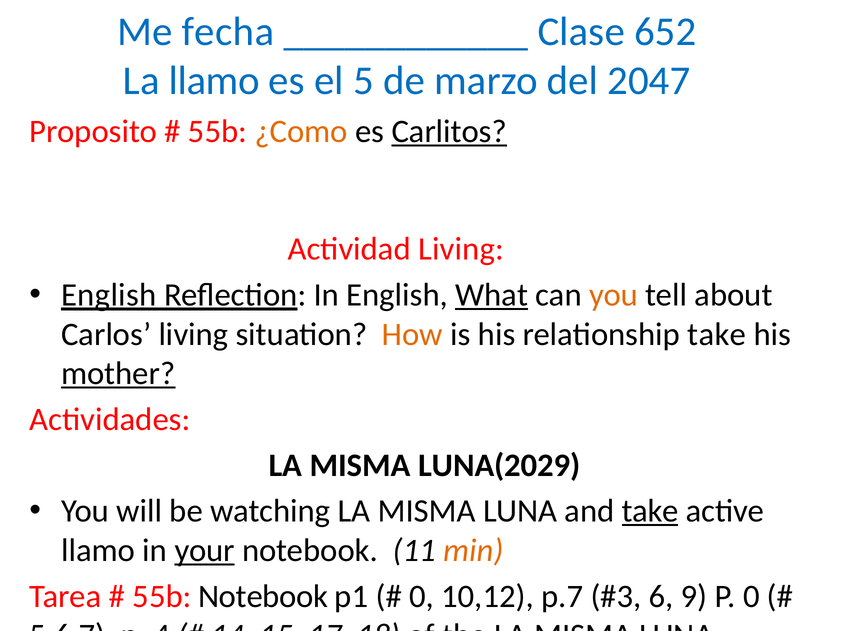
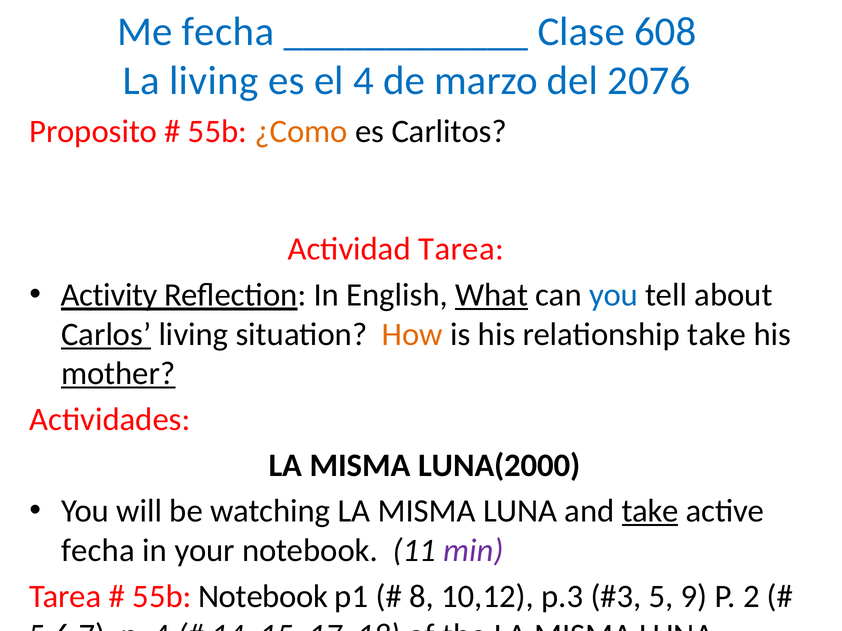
652: 652 -> 608 (665, 32)
La llamo: llamo -> living (214, 81)
el 5: 5 -> 4 (363, 81)
2047: 2047 -> 2076 (649, 81)
Carlitos underline: present -> none (449, 131)
Actividad Living: Living -> Tarea (461, 249)
English: English -> Activity (109, 295)
you colour: orange -> blue (614, 295)
Carlos underline: none -> present (106, 335)
LUNA(2029: LUNA(2029 -> LUNA(2000 (499, 466)
llamo: llamo -> fecha (98, 551)
your underline: present -> none (205, 551)
min colour: orange -> purple (473, 551)
0: 0 -> 8 (422, 597)
p.7: p.7 -> p.3 (562, 597)
6: 6 -> 5 (661, 597)
P 0: 0 -> 2 (751, 597)
